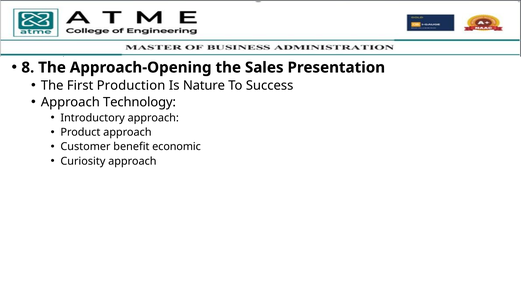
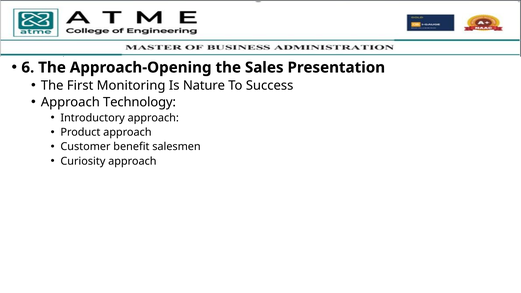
8: 8 -> 6 (28, 68)
Production: Production -> Monitoring (131, 85)
economic: economic -> salesmen (176, 147)
